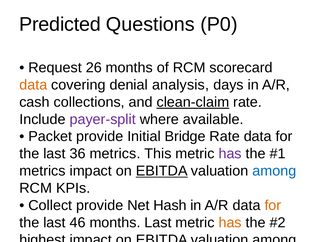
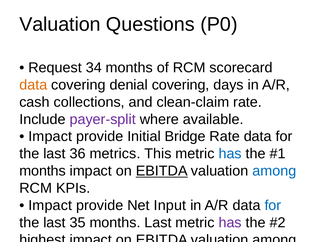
Predicted: Predicted -> Valuation (60, 25)
26: 26 -> 34 (94, 68)
denial analysis: analysis -> covering (181, 85)
clean-claim underline: present -> none (193, 102)
Packet: Packet -> Impact (50, 137)
has colour: purple -> blue (230, 154)
metrics: metrics -> months (43, 171)
Collect: Collect -> Impact (50, 206)
Hash: Hash -> Input (170, 206)
for colour: orange -> blue (273, 206)
46: 46 -> 35 (78, 223)
has colour: orange -> purple (230, 223)
